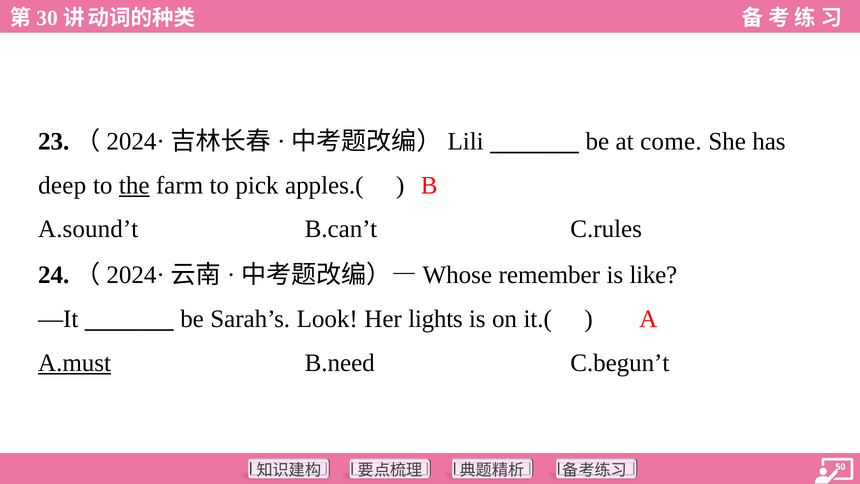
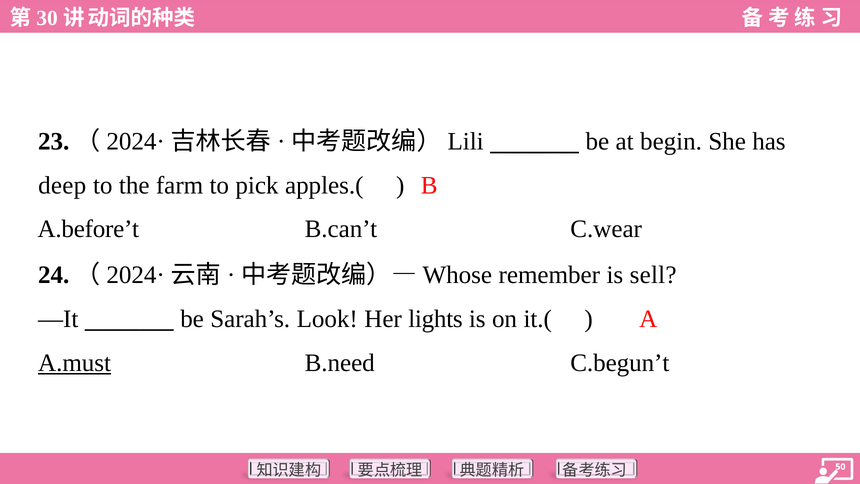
come: come -> begin (671, 141)
the underline: present -> none (134, 185)
A.sound’t: A.sound’t -> A.before’t (88, 229)
C.rules: C.rules -> C.wear (606, 229)
like: like -> sell (653, 275)
